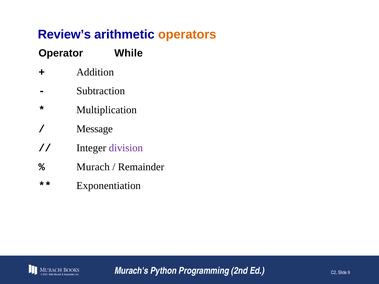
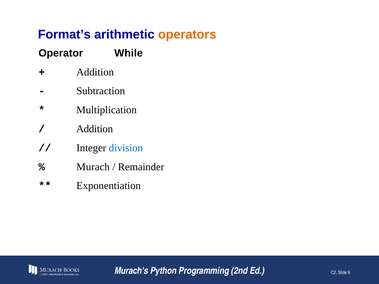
Review’s: Review’s -> Format’s (64, 34)
Message: Message -> Addition (95, 129)
division colour: purple -> blue (126, 148)
